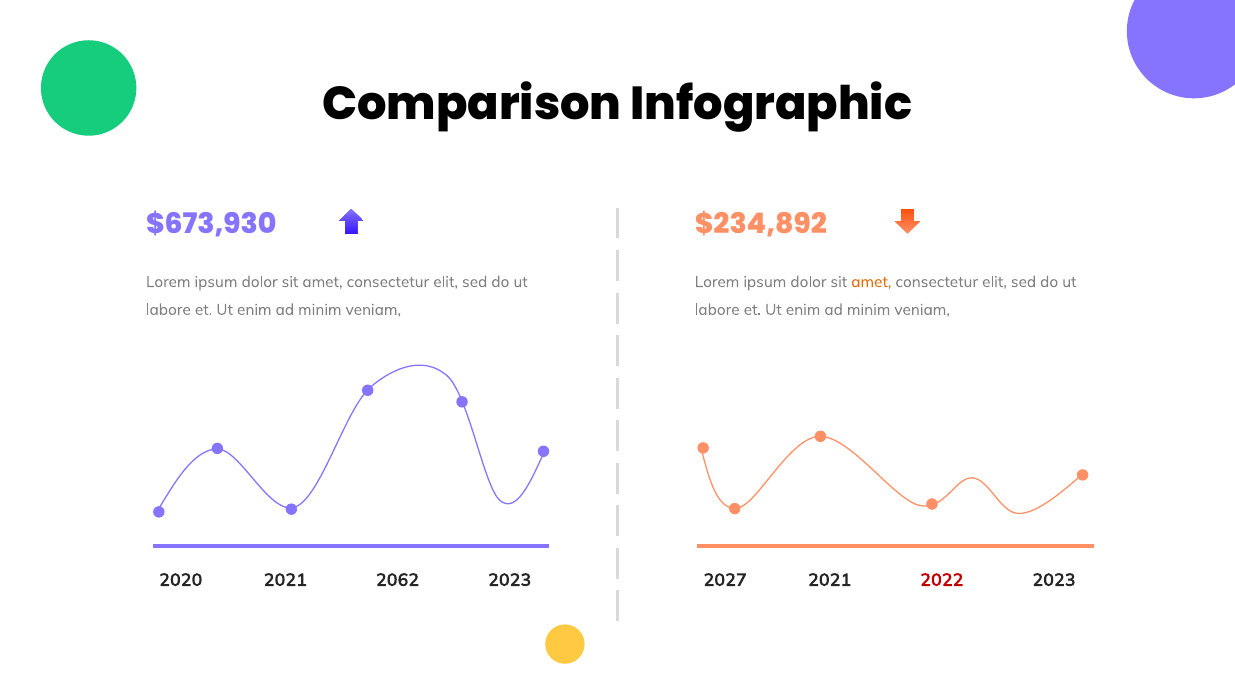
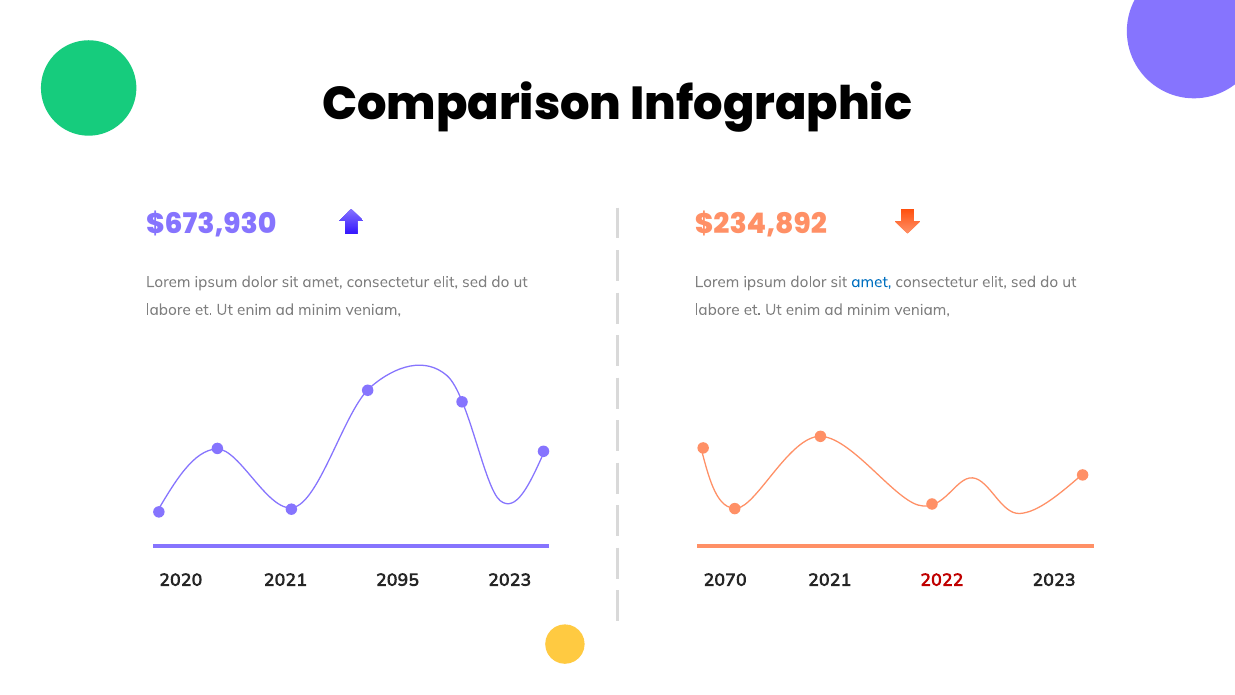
amet colour: orange -> blue (871, 282)
2062: 2062 -> 2095 (398, 580)
2027: 2027 -> 2070 (725, 580)
